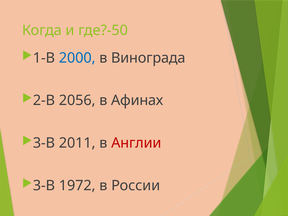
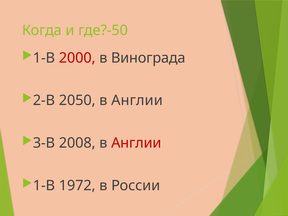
2000 colour: blue -> red (77, 58)
2056: 2056 -> 2050 (77, 100)
Афинах: Афинах -> Англии (137, 100)
2011: 2011 -> 2008 (77, 143)
3-В: 3-В -> 1-В (44, 186)
